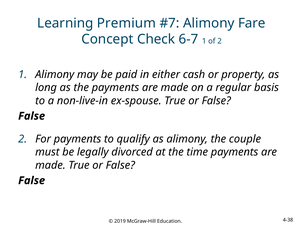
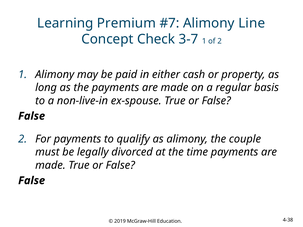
Fare: Fare -> Line (252, 23)
6-7: 6-7 -> 3-7 (188, 39)
